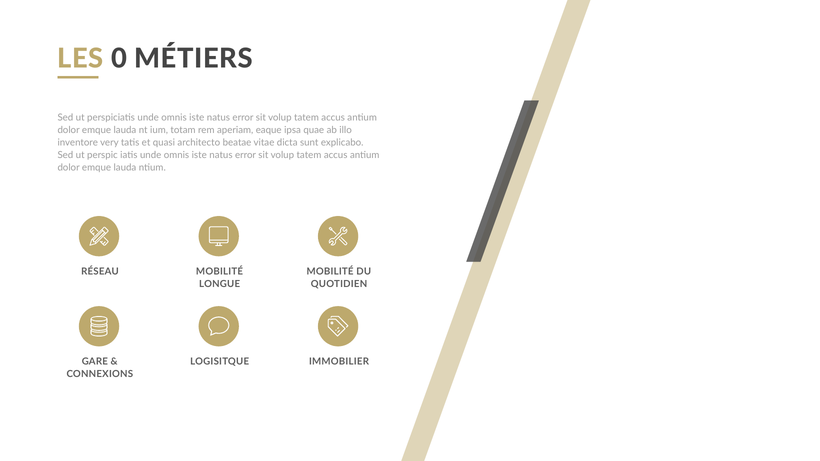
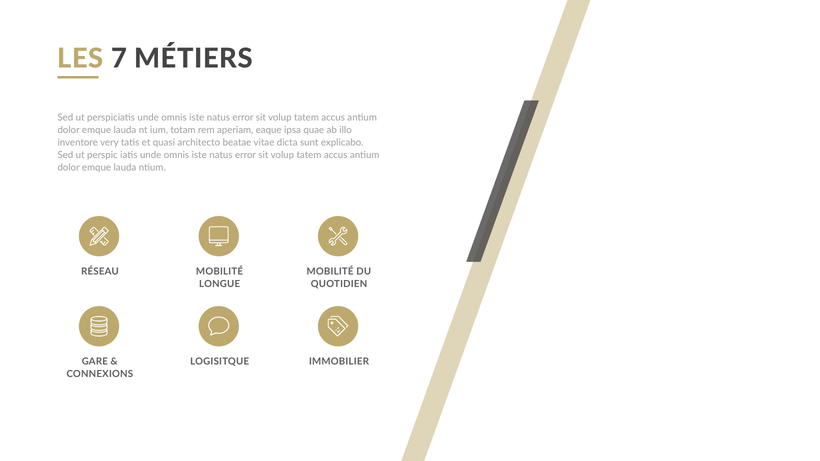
0: 0 -> 7 (119, 59)
